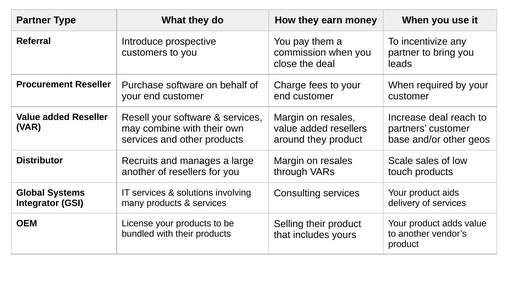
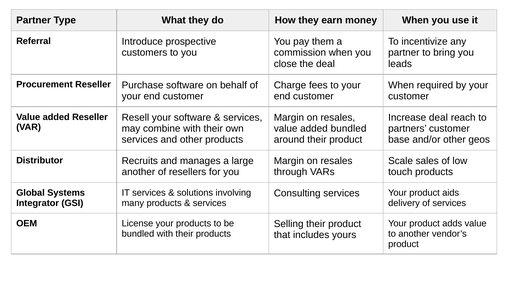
added resellers: resellers -> bundled (349, 128)
around they: they -> their (317, 140)
